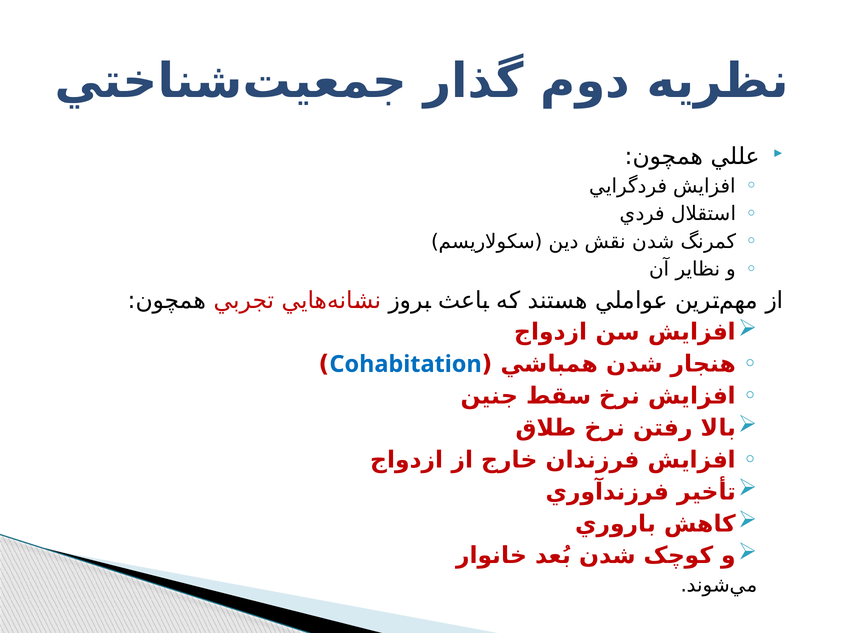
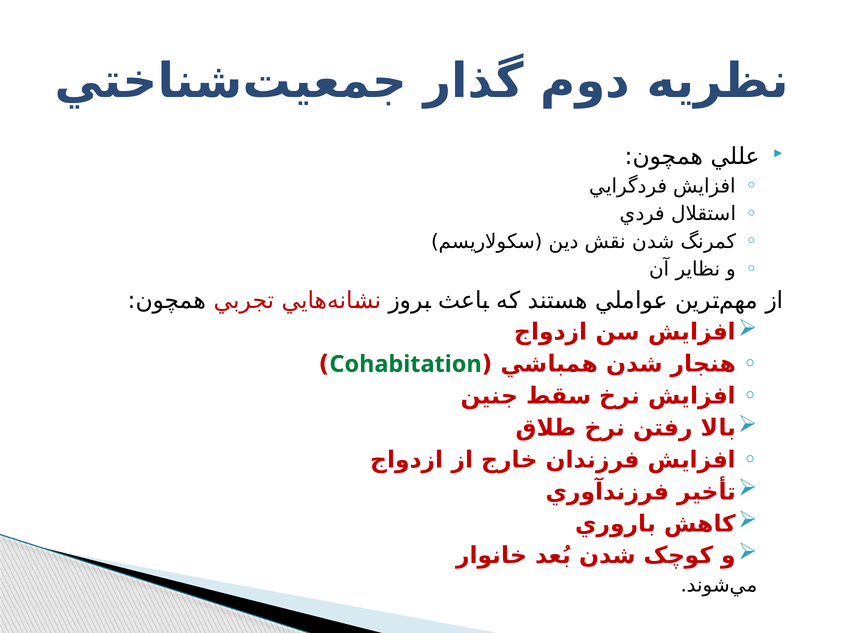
Cohabitation colour: blue -> green (406, 364)
